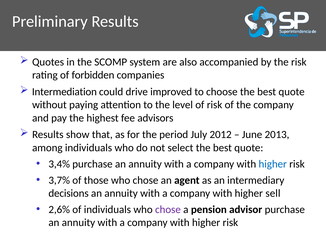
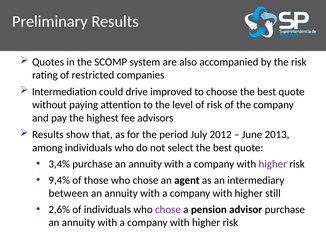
forbidden: forbidden -> restricted (93, 75)
higher colour: blue -> purple (273, 164)
3,7%: 3,7% -> 9,4% (59, 180)
decisions: decisions -> between (68, 193)
sell: sell -> still (273, 193)
